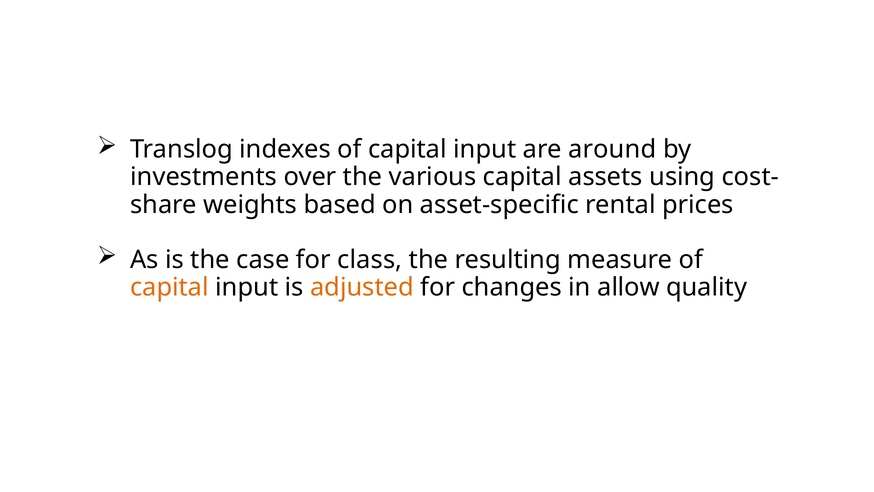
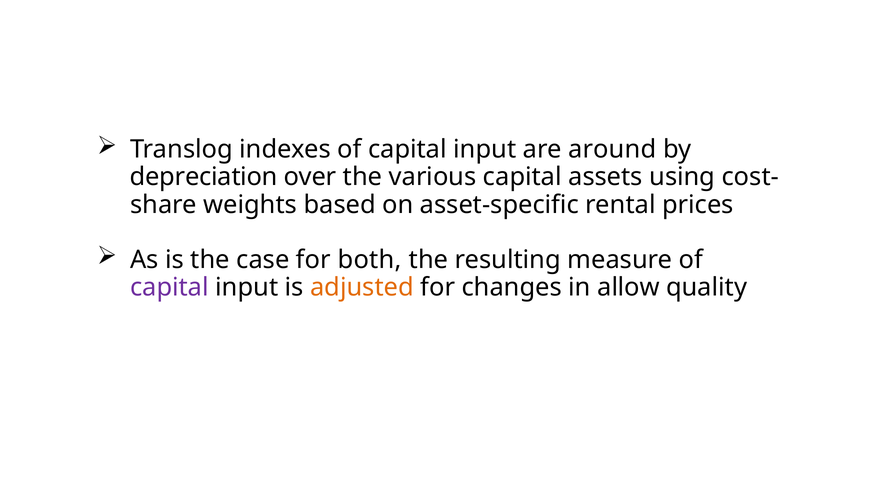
investments: investments -> depreciation (204, 177)
class: class -> both (370, 260)
capital colour: orange -> purple (169, 287)
